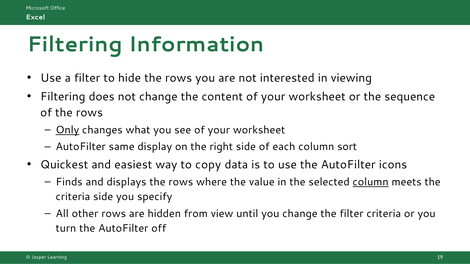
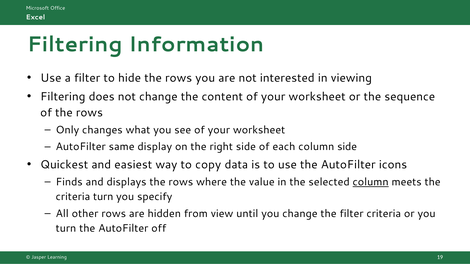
Only underline: present -> none (67, 130)
column sort: sort -> side (347, 147)
criteria side: side -> turn (103, 197)
